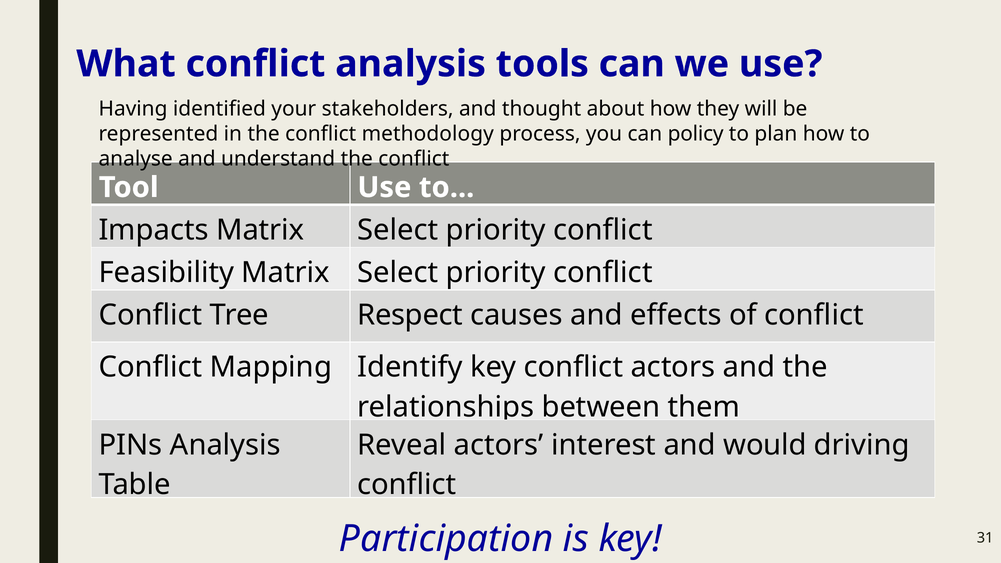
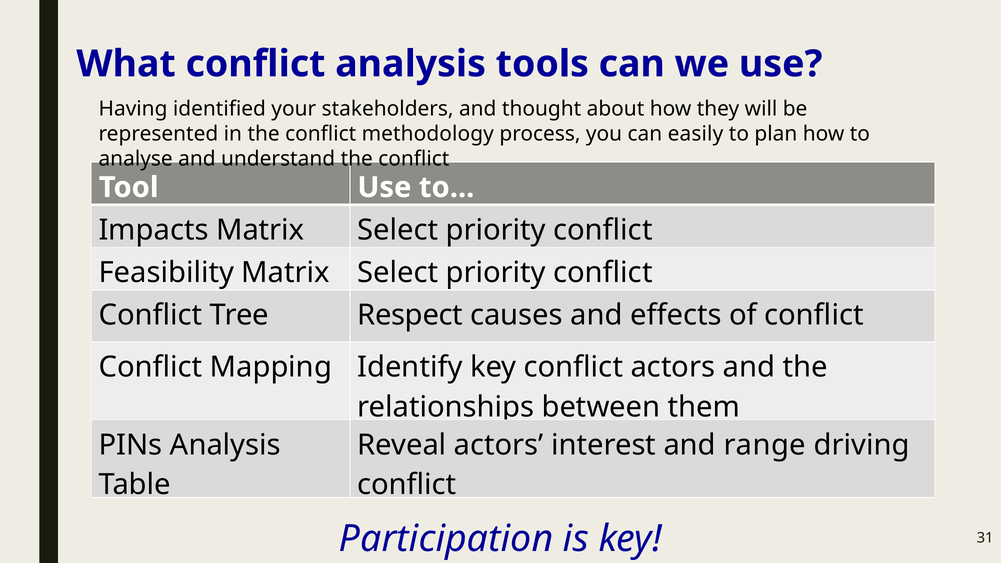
policy: policy -> easily (695, 134)
would: would -> range (765, 445)
